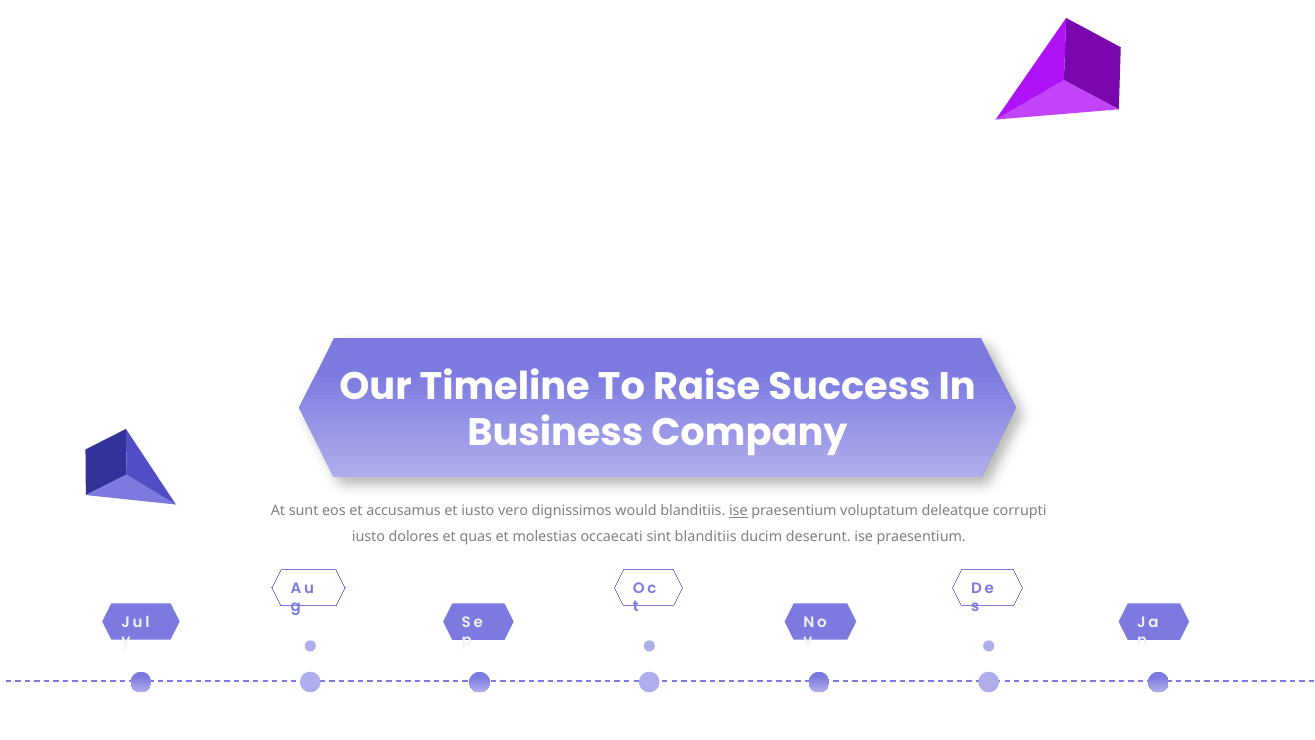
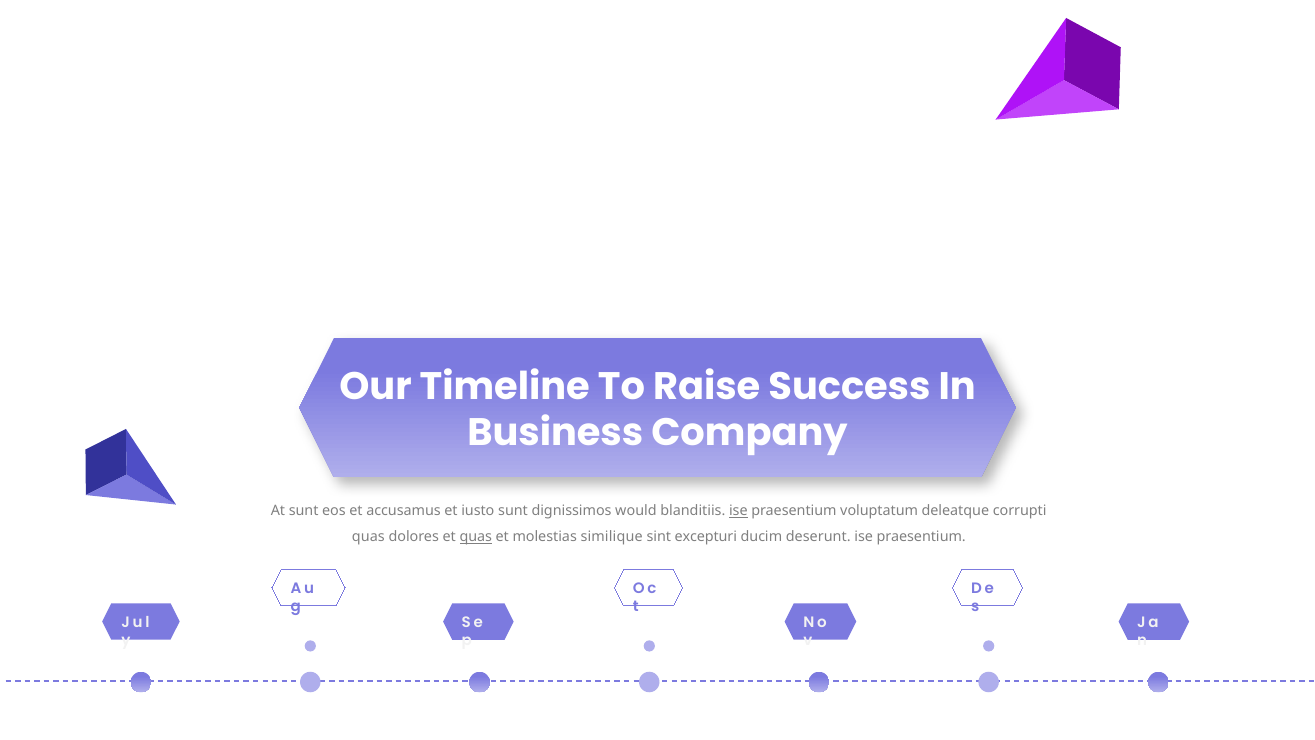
iusto vero: vero -> sunt (513, 511)
iusto: iusto -> quas (368, 537)
quas underline: none -> present (476, 537)
occaecati: occaecati -> similique (612, 537)
sint blanditiis: blanditiis -> excepturi (706, 537)
